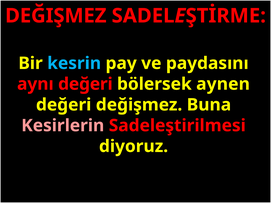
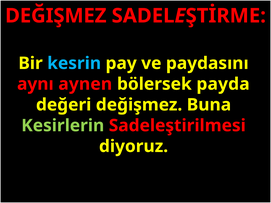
aynı değeri: değeri -> aynen (85, 84)
aynen: aynen -> payda (223, 84)
Kesirlerin colour: pink -> light green (63, 126)
